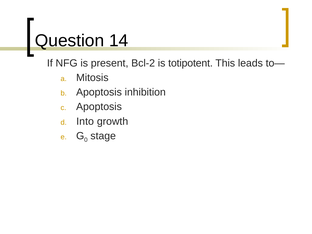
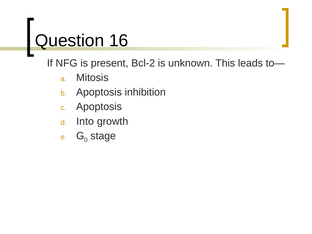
14: 14 -> 16 (119, 41)
totipotent: totipotent -> unknown (190, 63)
